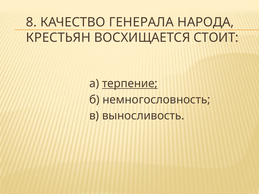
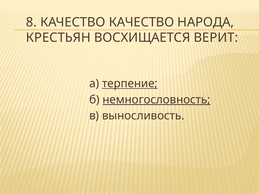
КАЧЕСТВО ГЕНЕРАЛА: ГЕНЕРАЛА -> КАЧЕСТВО (141, 22)
СТОИТ: СТОИТ -> ВЕРИТ (216, 38)
немногословность underline: none -> present (156, 100)
